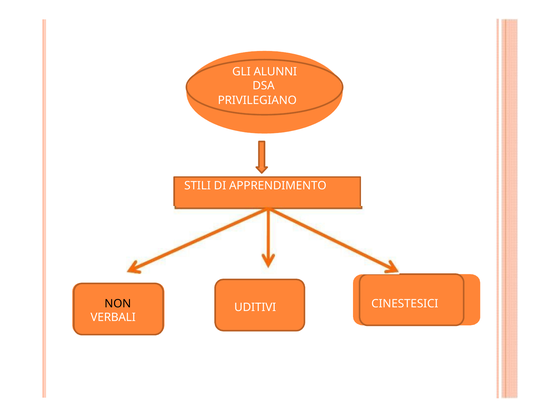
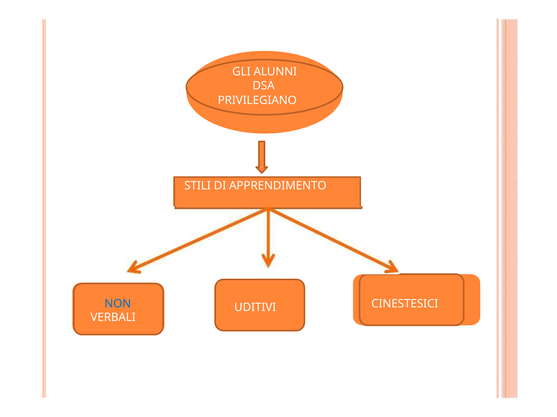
NON colour: black -> blue (118, 304)
